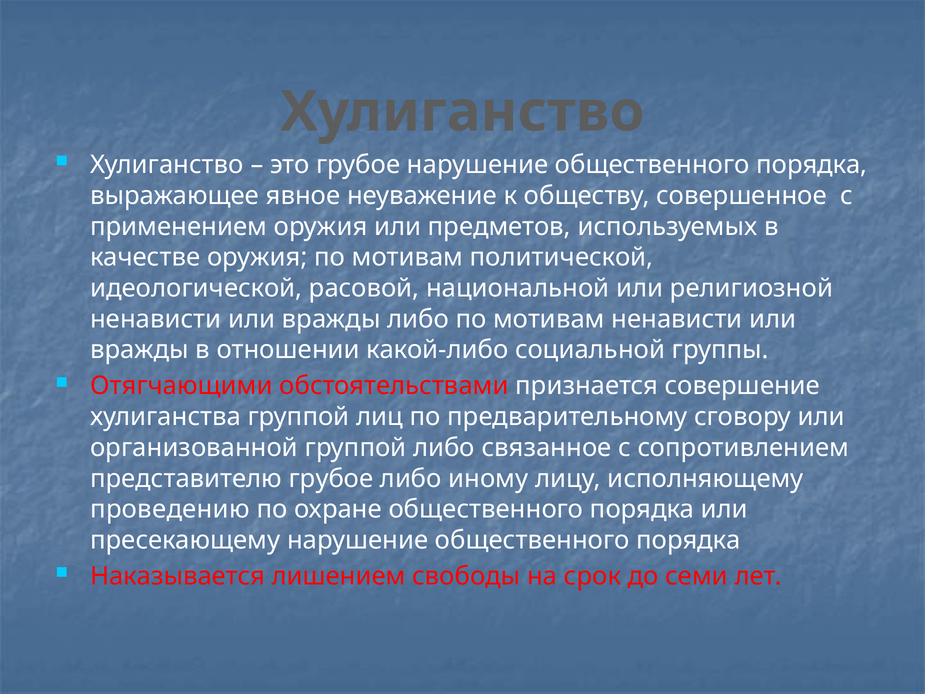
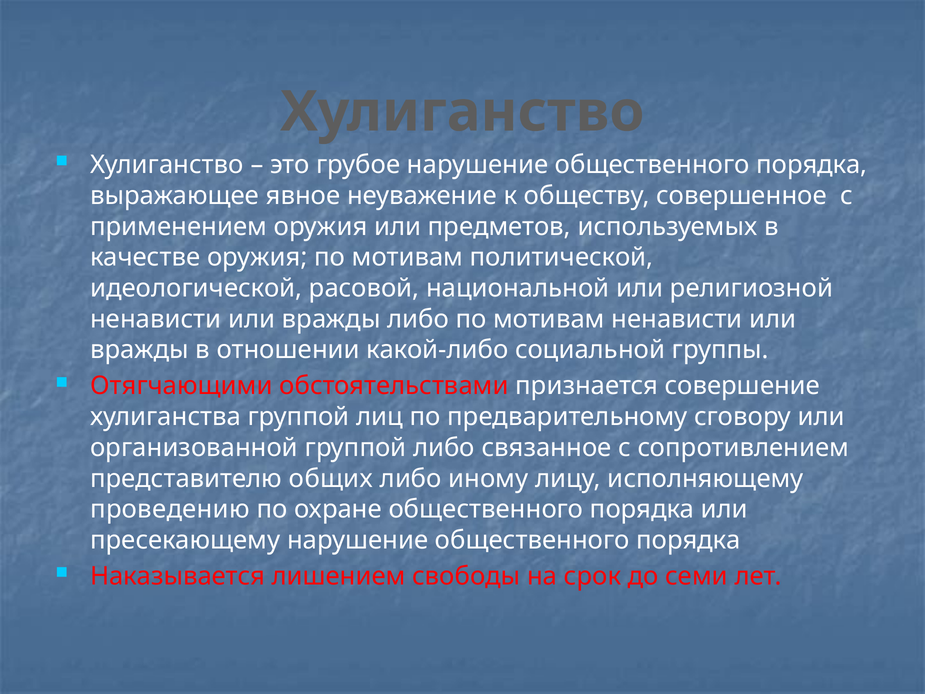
представителю грубое: грубое -> общих (331, 478)
